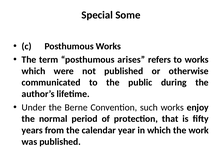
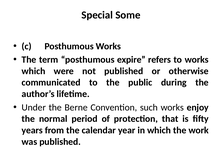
arises: arises -> expire (131, 60)
